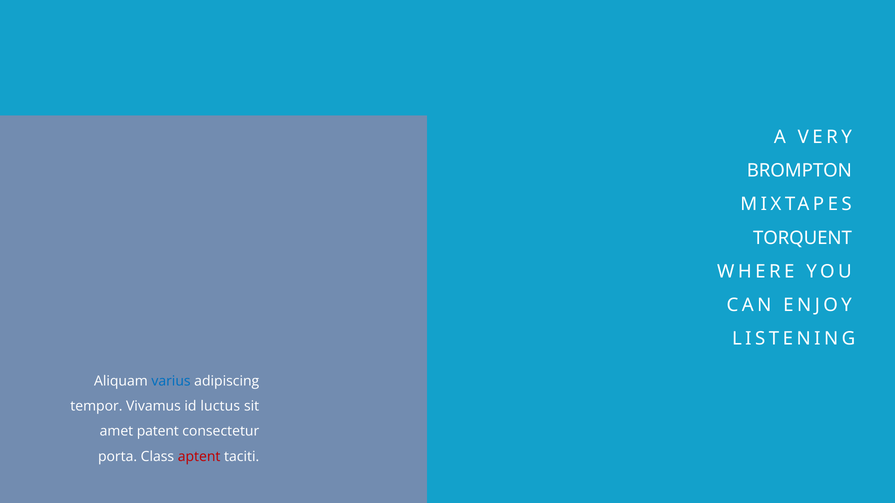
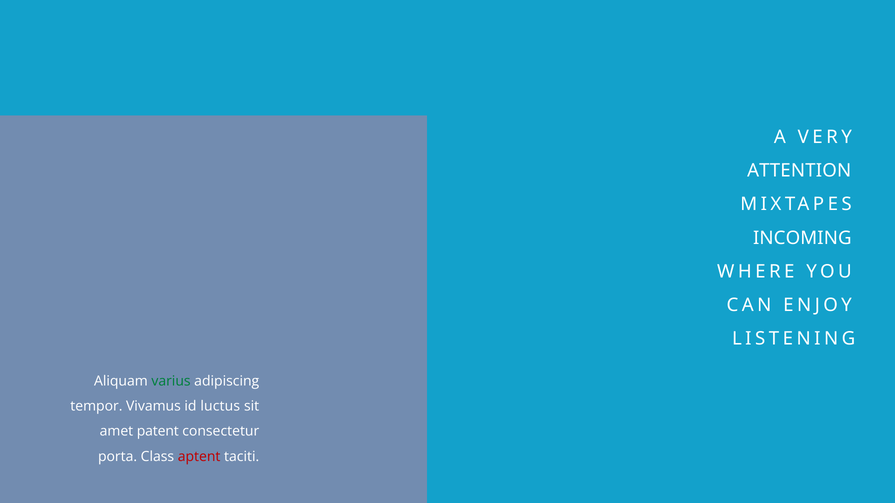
BROMPTON: BROMPTON -> ATTENTION (799, 171)
TORQUENT: TORQUENT -> INCOMING (802, 238)
varius colour: blue -> green (171, 381)
